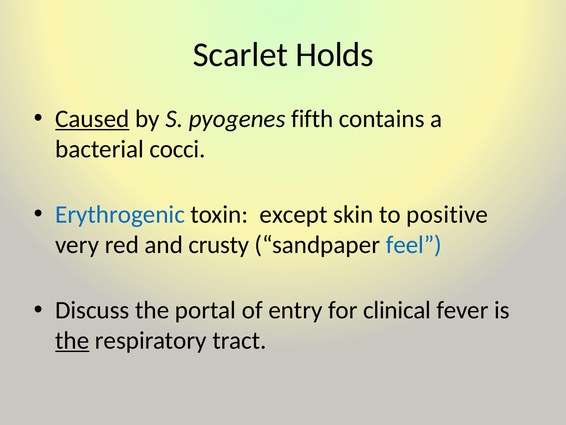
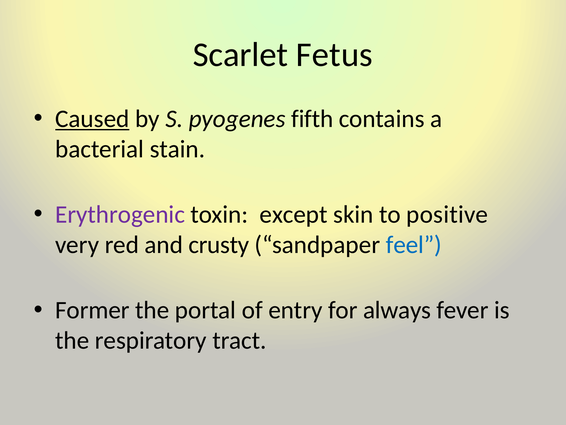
Holds: Holds -> Fetus (334, 55)
cocci: cocci -> stain (177, 149)
Erythrogenic colour: blue -> purple (120, 214)
Discuss: Discuss -> Former (92, 310)
clinical: clinical -> always (397, 310)
the underline: present -> none (72, 340)
